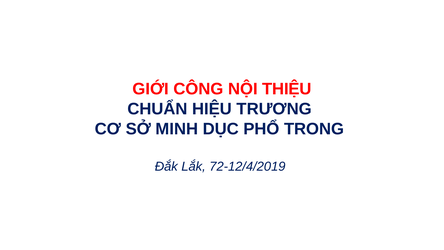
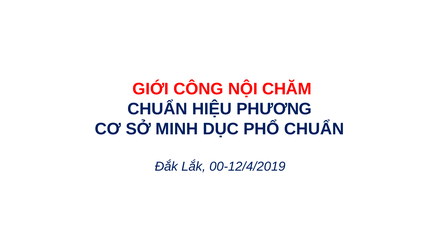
THIỆU: THIỆU -> CHĂM (287, 89)
TRƯƠNG: TRƯƠNG -> PHƯƠNG (274, 109)
PHỔ TRONG: TRONG -> CHUẨN (314, 129)
72-12/4/2019: 72-12/4/2019 -> 00-12/4/2019 (247, 166)
